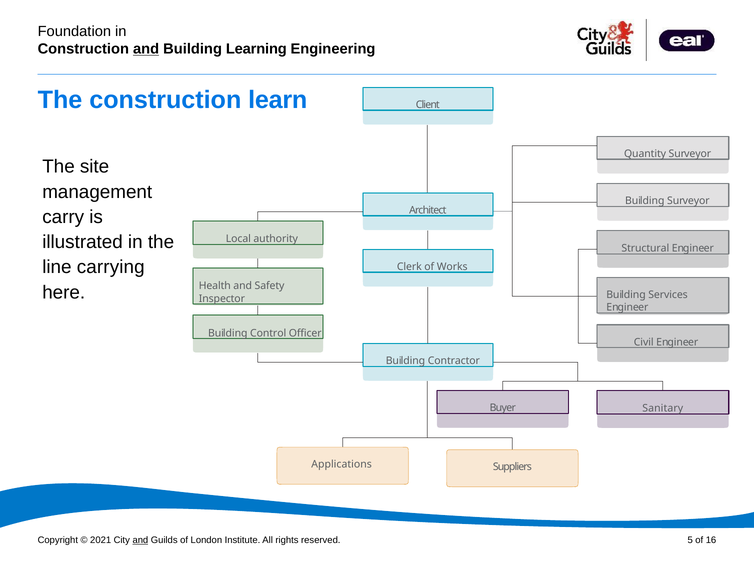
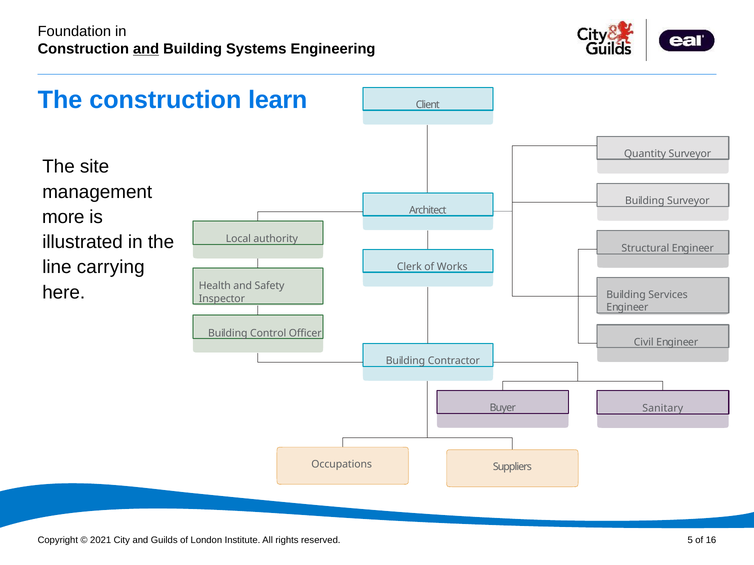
Learning: Learning -> Systems (256, 49)
carry: carry -> more (63, 217)
Applications: Applications -> Occupations (342, 465)
and underline: present -> none (140, 541)
